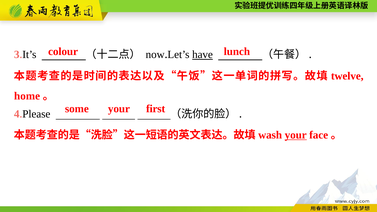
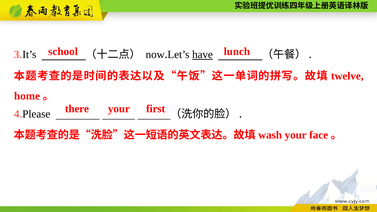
colour: colour -> school (63, 52)
some: some -> there (77, 109)
your underline: present -> none (296, 135)
